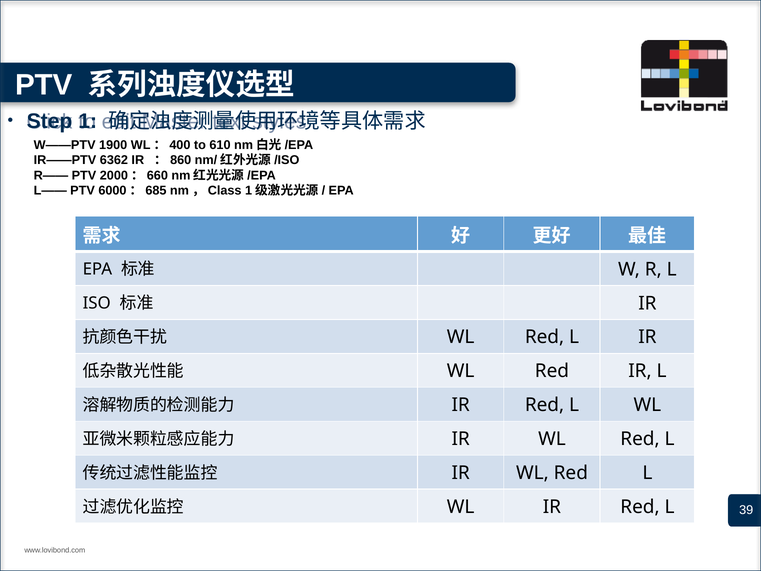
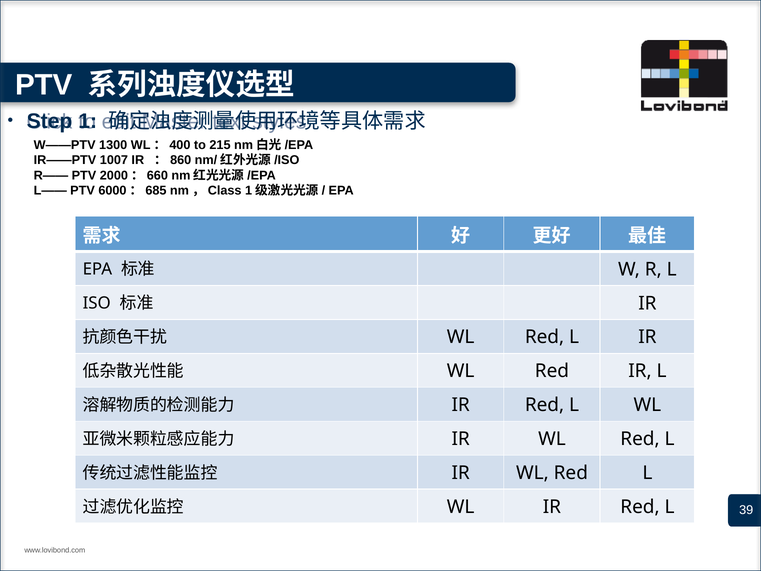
1900: 1900 -> 1300 (113, 145)
610: 610 -> 215 (220, 145)
6362: 6362 -> 1007 (114, 160)
